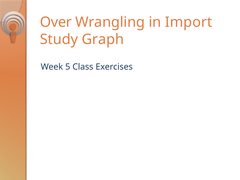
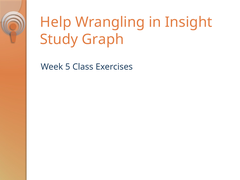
Over: Over -> Help (56, 22)
Import: Import -> Insight (189, 22)
